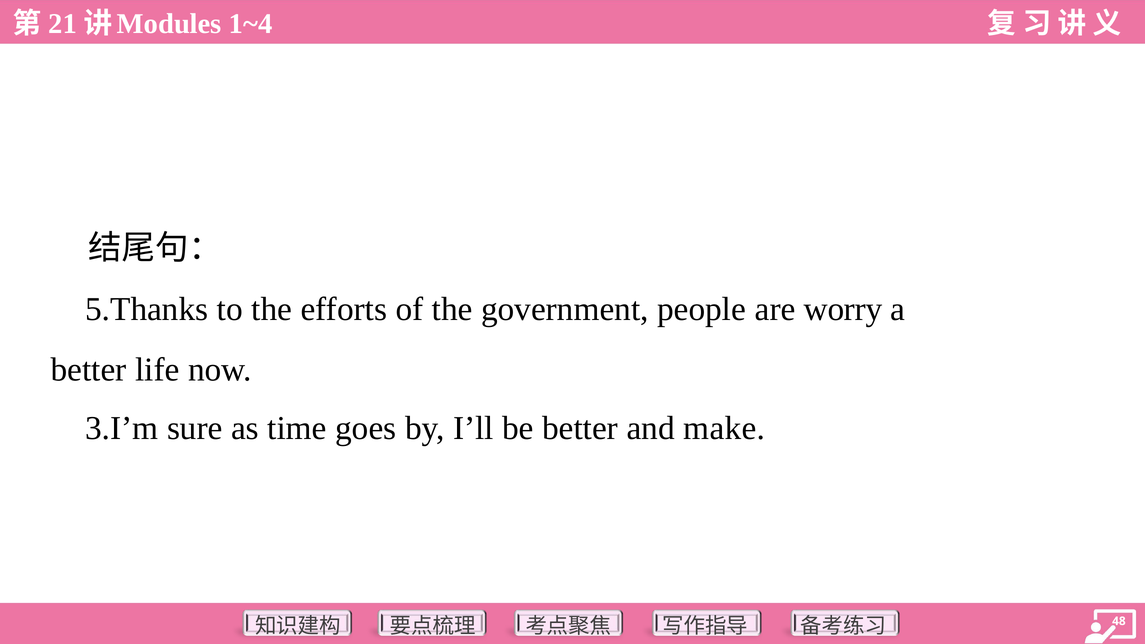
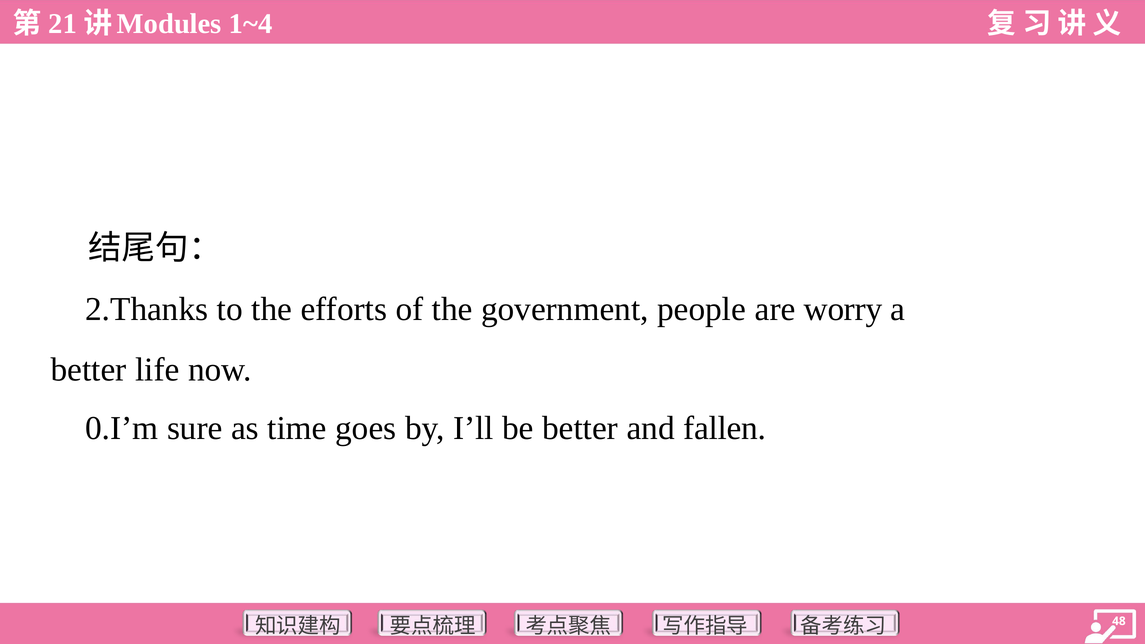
5.Thanks: 5.Thanks -> 2.Thanks (147, 309)
3.I’m: 3.I’m -> 0.I’m (122, 428)
make: make -> fallen (725, 428)
